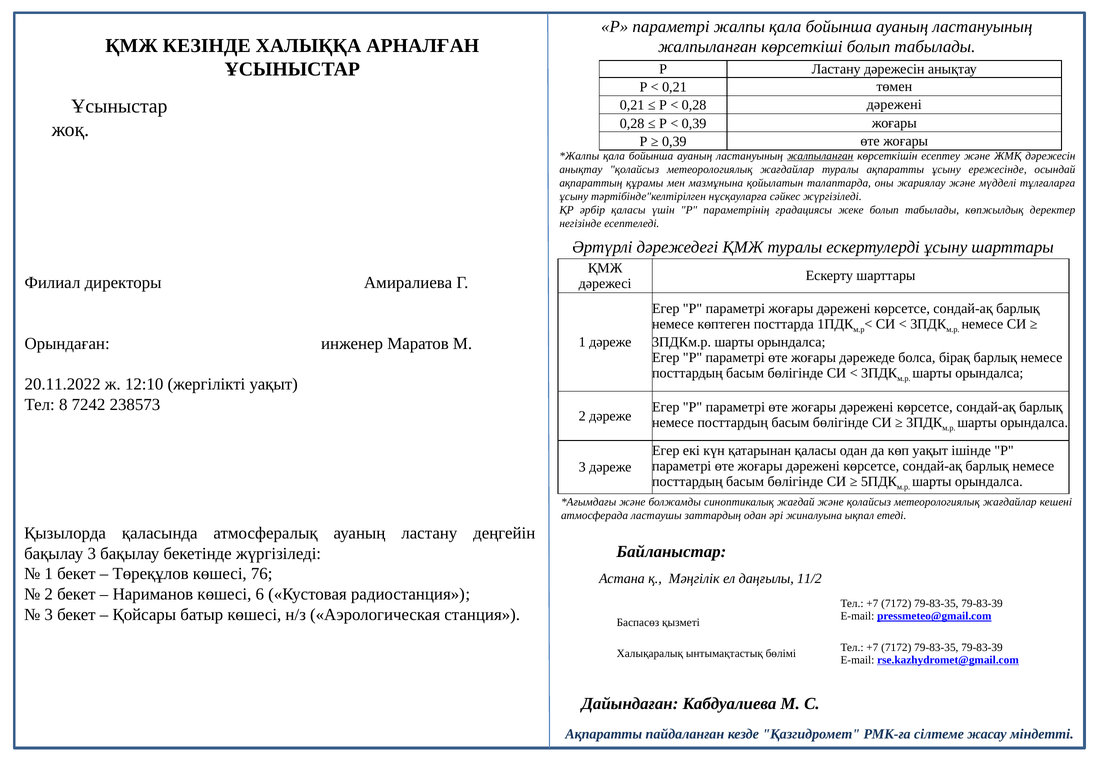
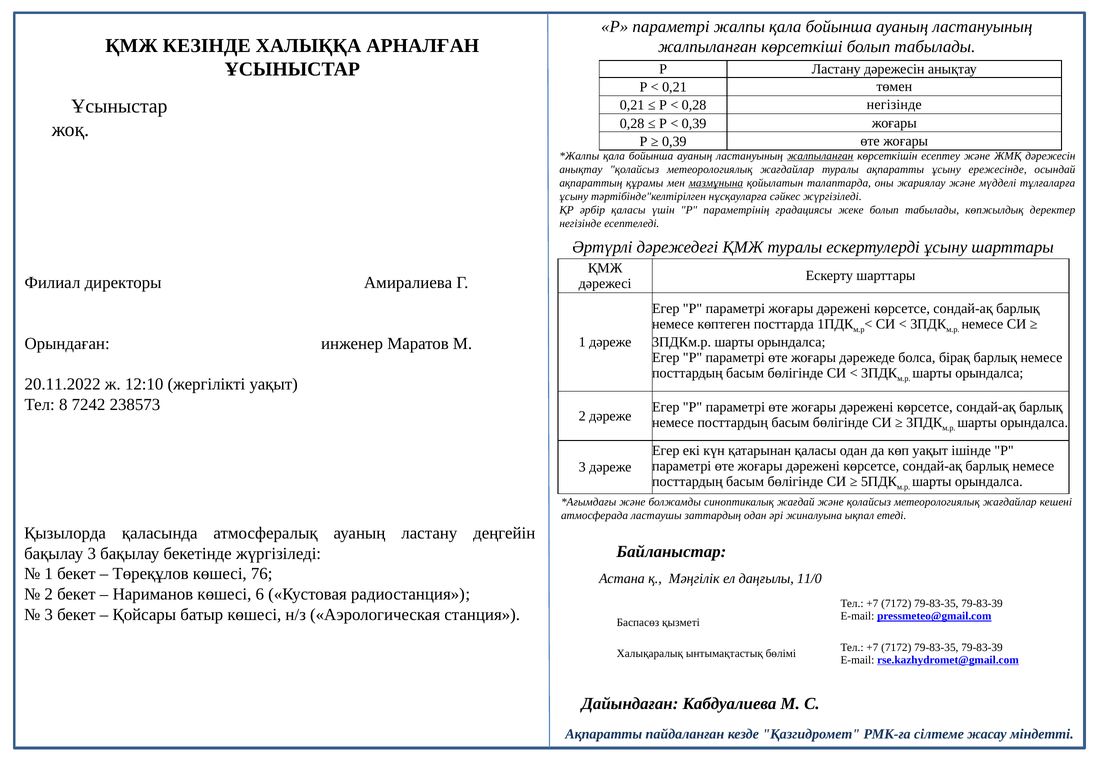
0,28 дәрежені: дәрежені -> негізінде (894, 105)
мазмұнына underline: none -> present (716, 183)
11/2: 11/2 -> 11/0 (809, 578)
